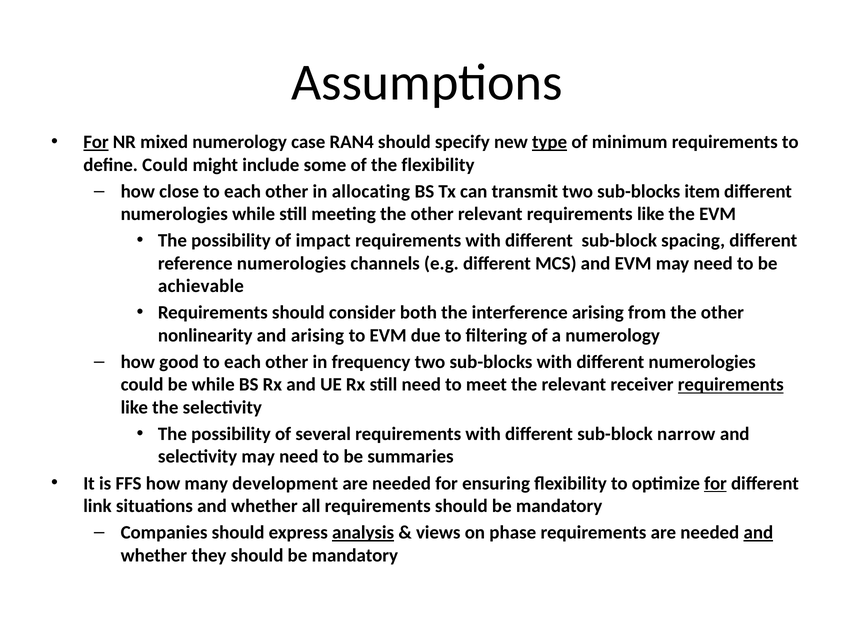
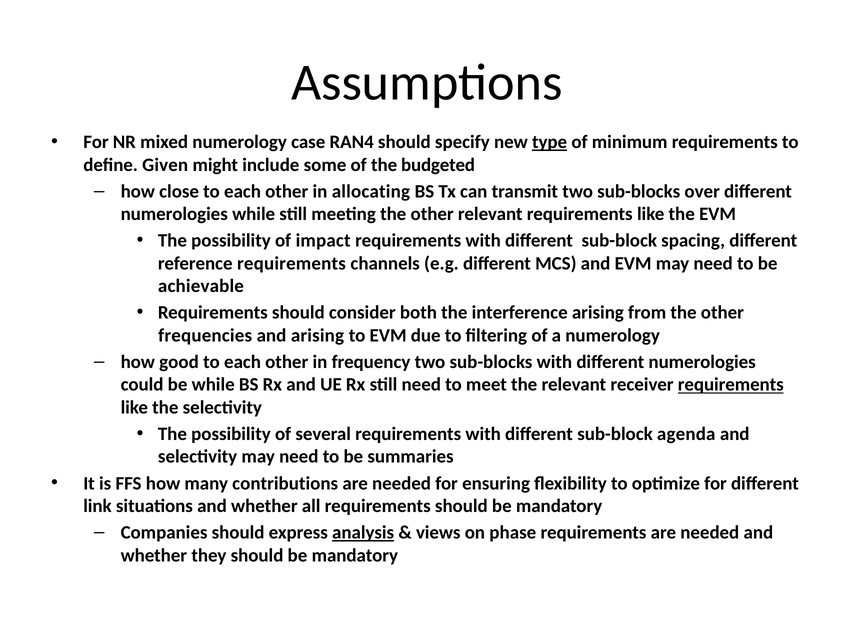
For underline: present -> none (96, 142)
define Could: Could -> Given (165, 165)
the flexibility: flexibility -> budgeted (438, 165)
item: item -> over (702, 192)
reference numerologies: numerologies -> requirements (291, 264)
nonlinearity: nonlinearity -> frequencies (205, 336)
narrow: narrow -> agenda (686, 434)
development: development -> contributions (285, 484)
for underline: present -> none (715, 484)
and underline: present -> none (758, 533)
